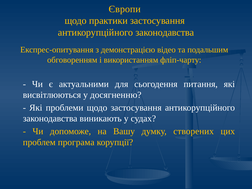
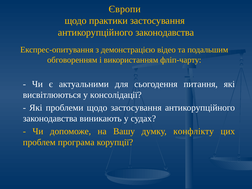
досягненню: досягненню -> консолідації (116, 95)
створених: створених -> конфлікту (194, 131)
